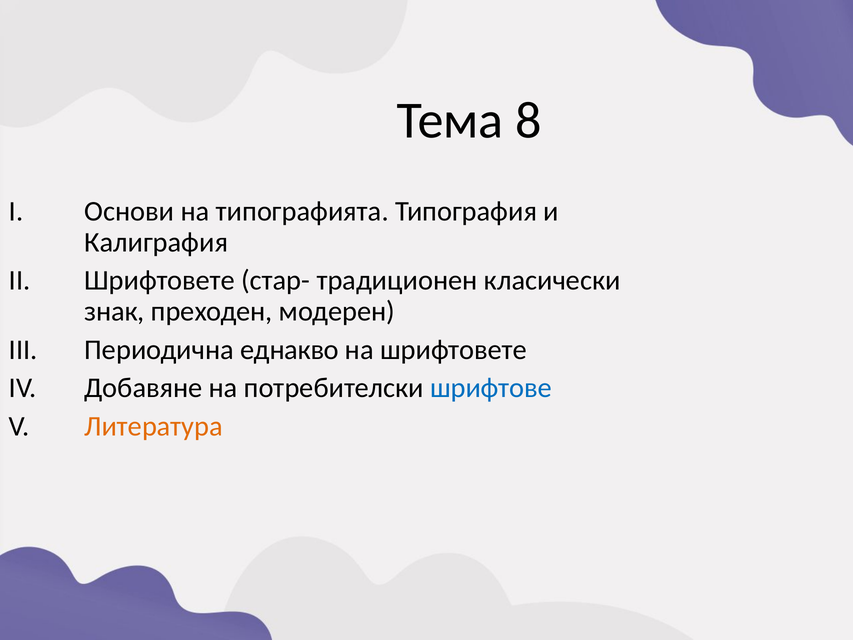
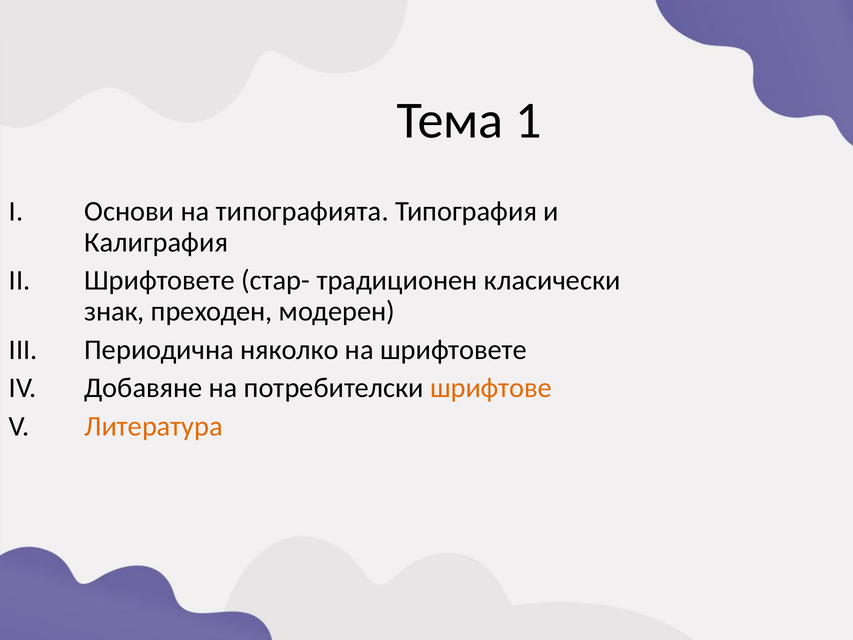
8: 8 -> 1 (528, 121)
еднакво: еднакво -> няколко (289, 350)
шрифтове colour: blue -> orange (491, 388)
